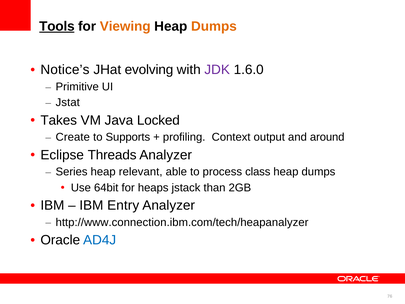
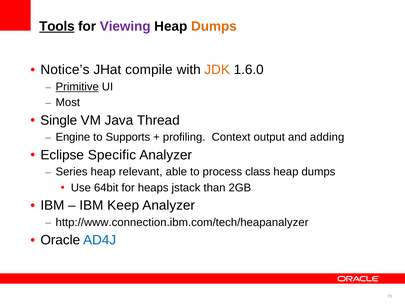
Viewing colour: orange -> purple (125, 26)
evolving: evolving -> compile (149, 70)
JDK colour: purple -> orange (217, 70)
Primitive underline: none -> present (77, 87)
Jstat: Jstat -> Most (68, 102)
Takes: Takes -> Single (59, 120)
Locked: Locked -> Thread (158, 120)
Create: Create -> Engine (73, 137)
around: around -> adding (327, 137)
Threads: Threads -> Specific (112, 155)
Entry: Entry -> Keep (123, 205)
